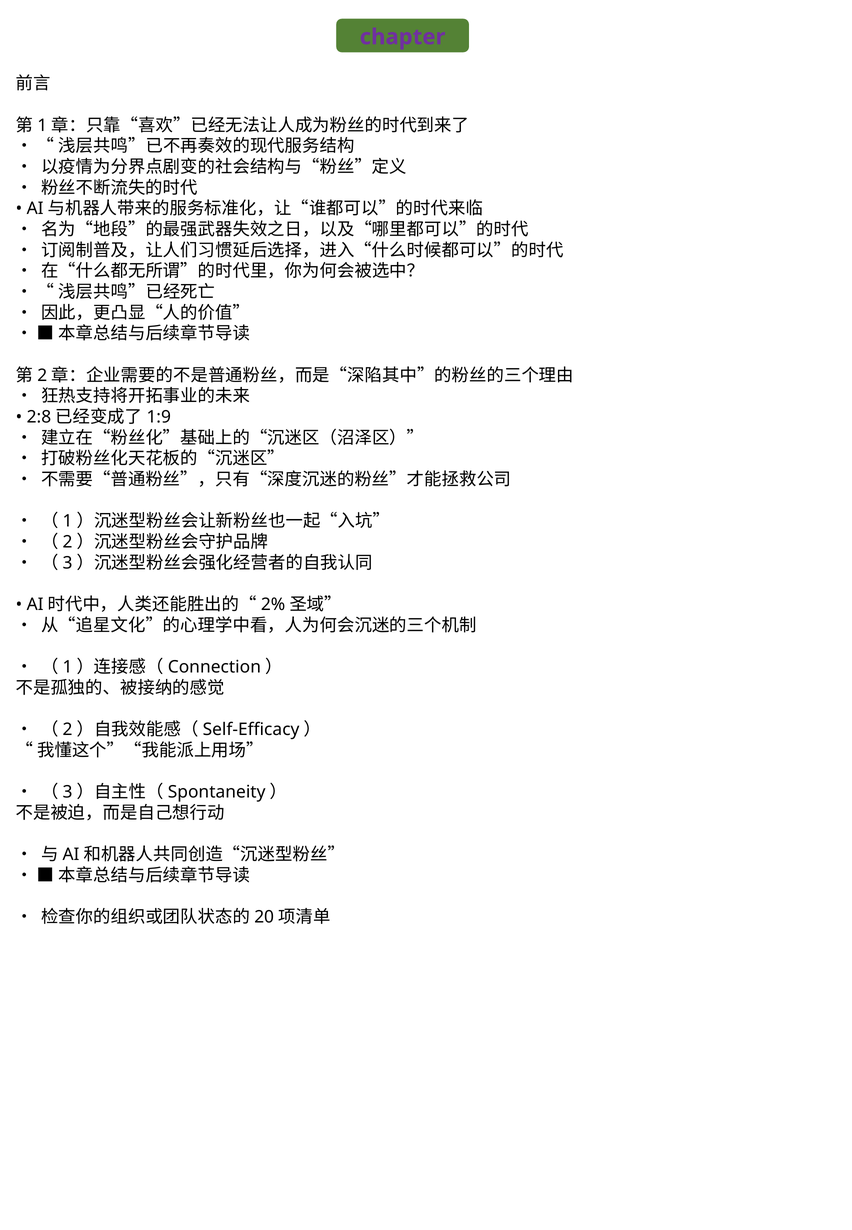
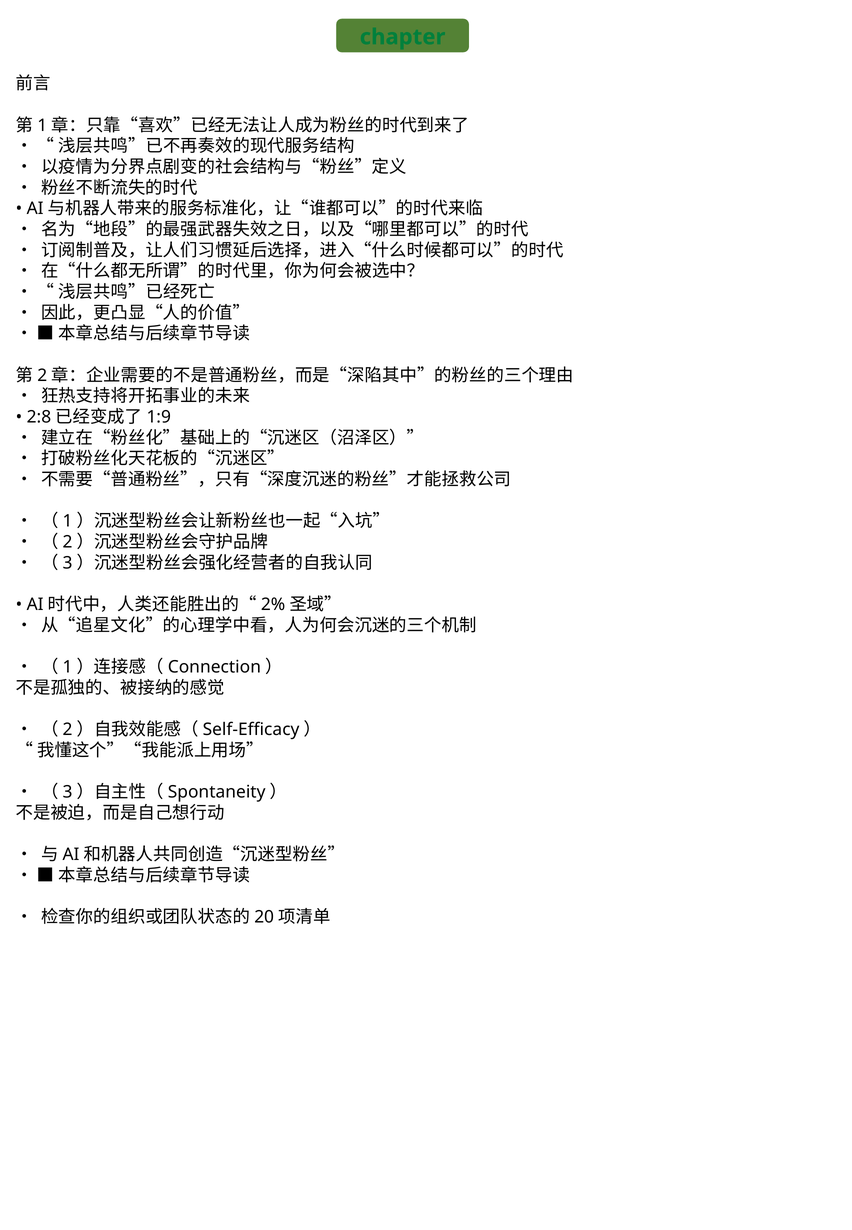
chapter colour: purple -> green (403, 37)
